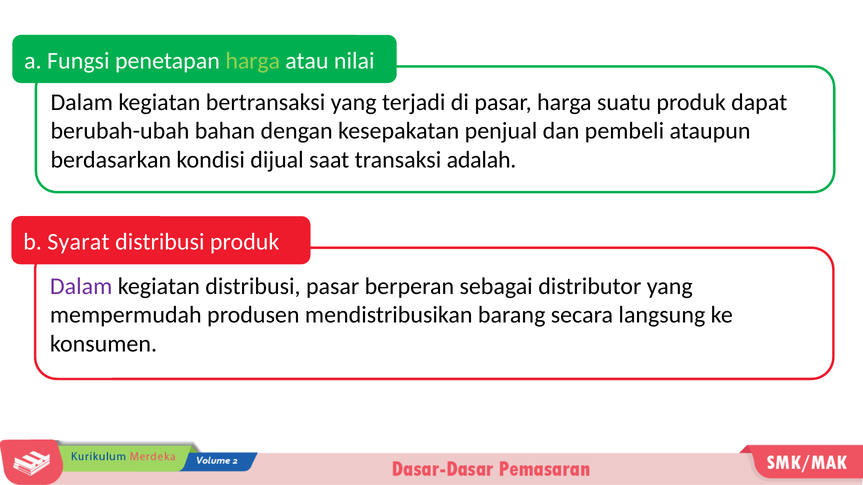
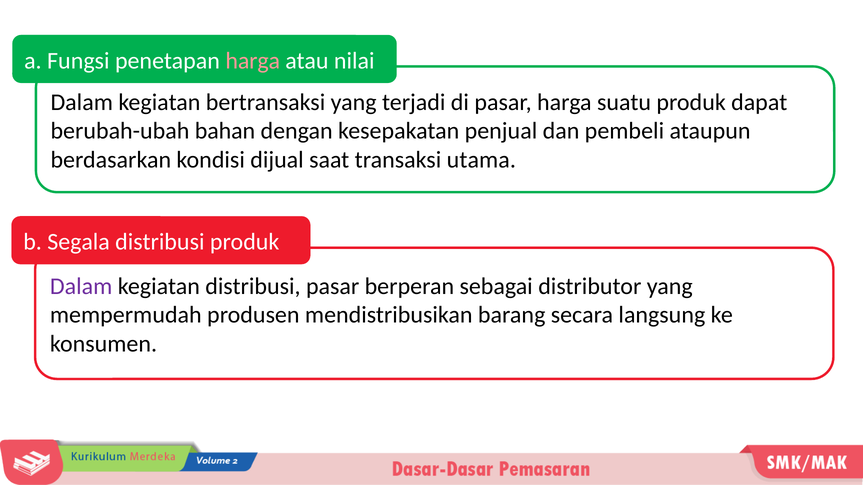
harga colour: light green -> pink (253, 61)
adalah: adalah -> utama (481, 160)
Syarat: Syarat -> Segala (79, 242)
